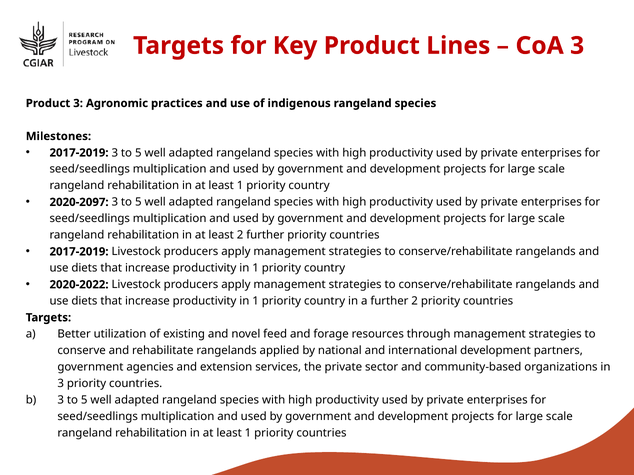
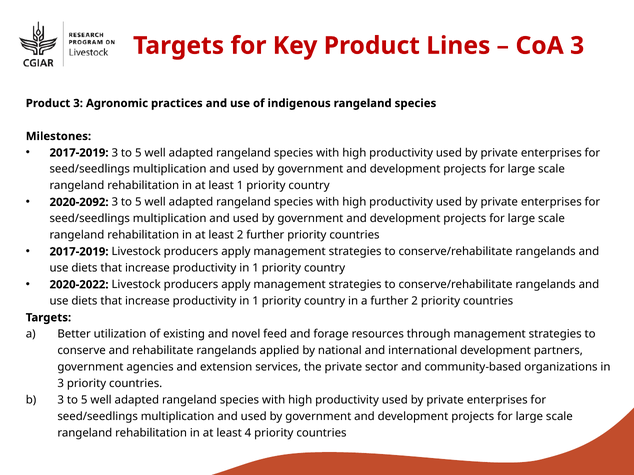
2020-2097: 2020-2097 -> 2020-2092 (79, 202)
1: 1 -> 4 (248, 433)
